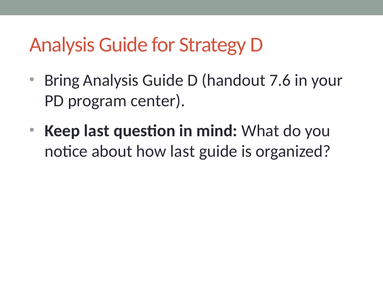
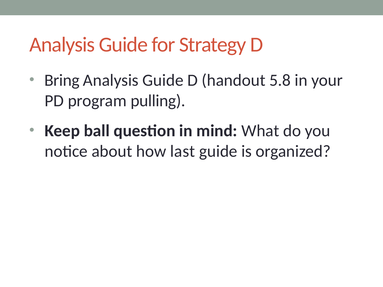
7.6: 7.6 -> 5.8 (280, 80)
center: center -> pulling (158, 101)
Keep last: last -> ball (97, 131)
